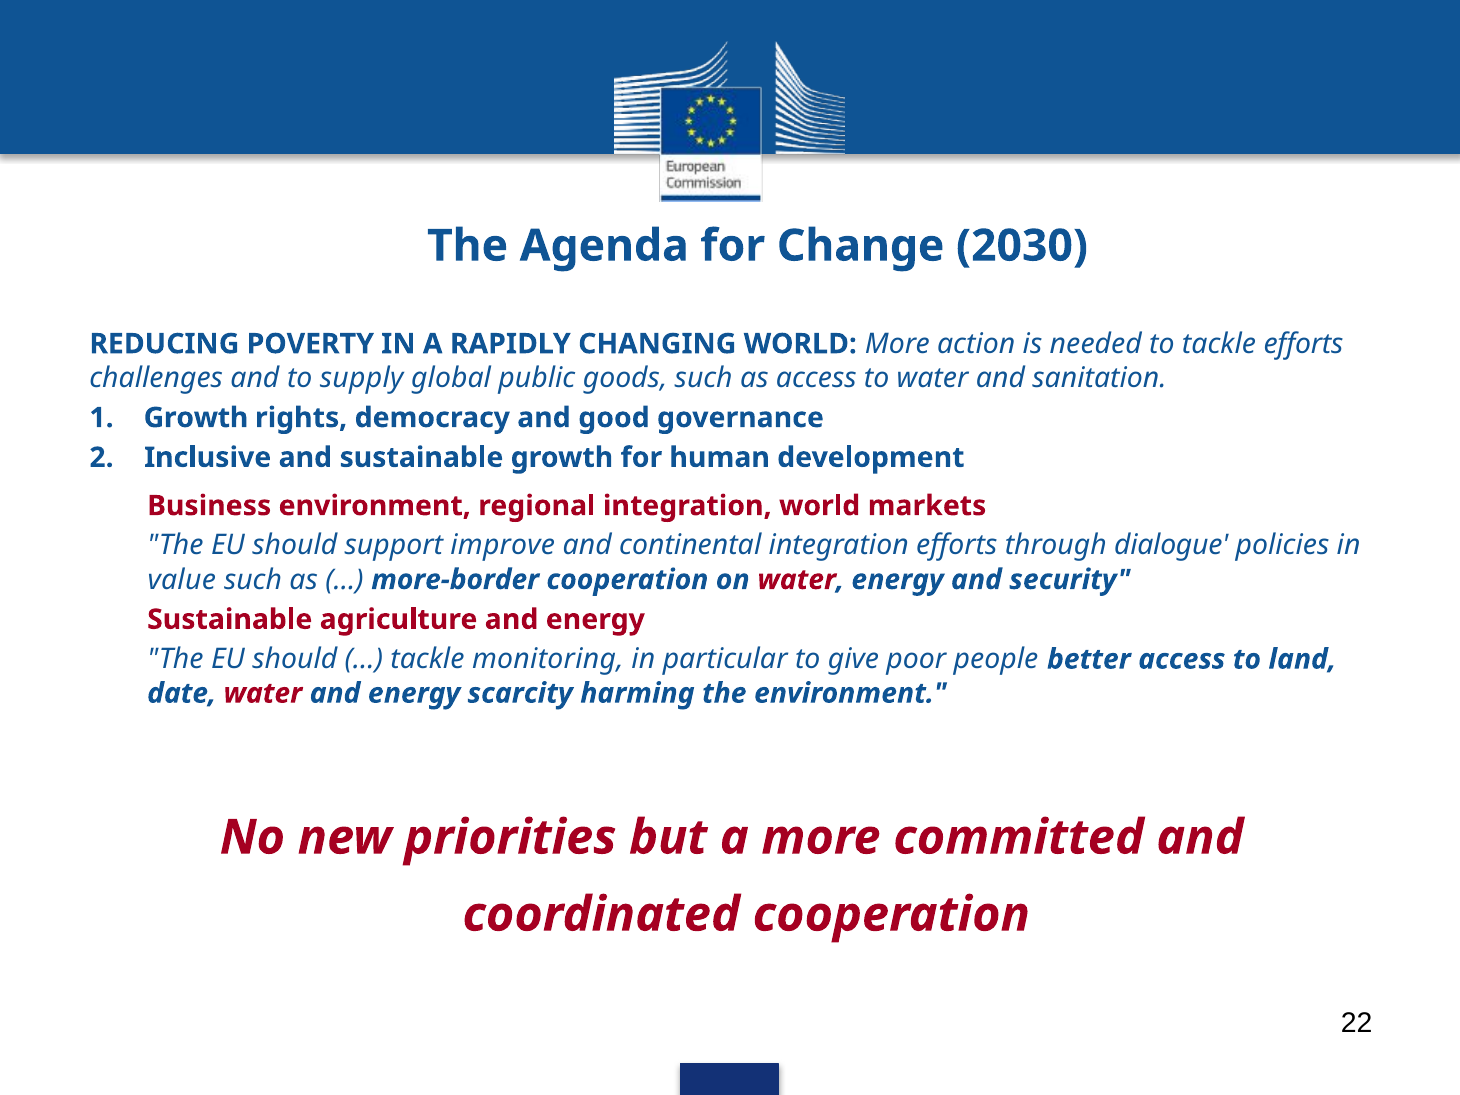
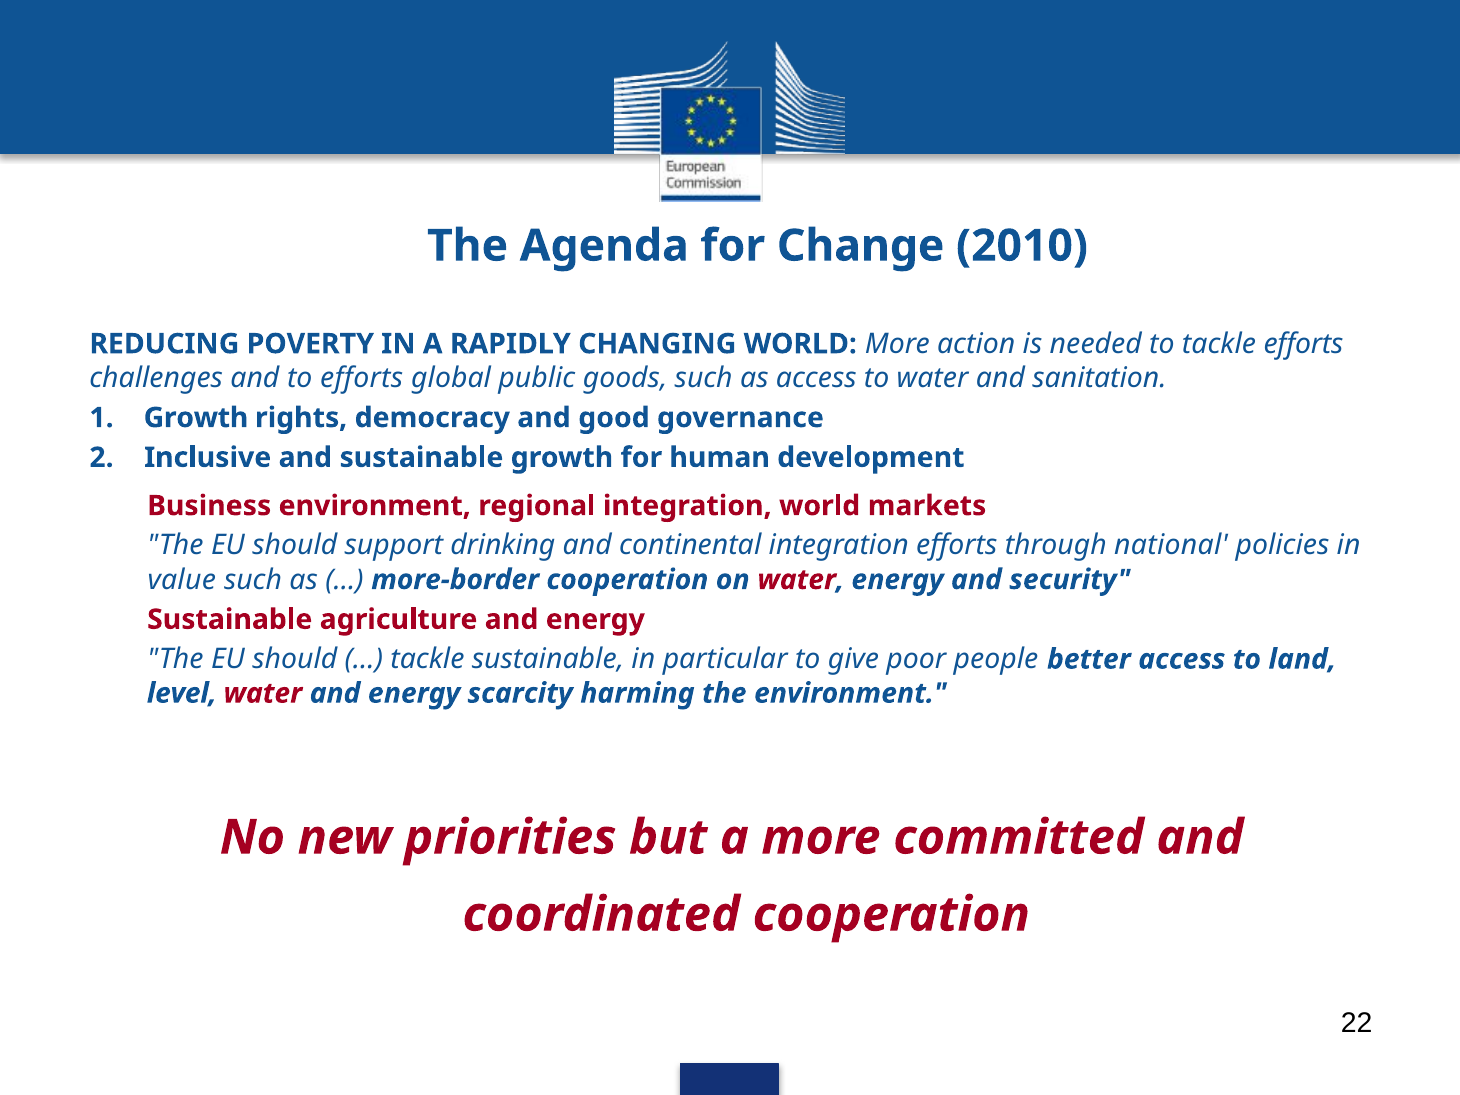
2030: 2030 -> 2010 (1022, 246)
to supply: supply -> efforts (362, 378)
improve: improve -> drinking (503, 546)
dialogue: dialogue -> national (1171, 546)
tackle monitoring: monitoring -> sustainable (548, 659)
date: date -> level (182, 693)
